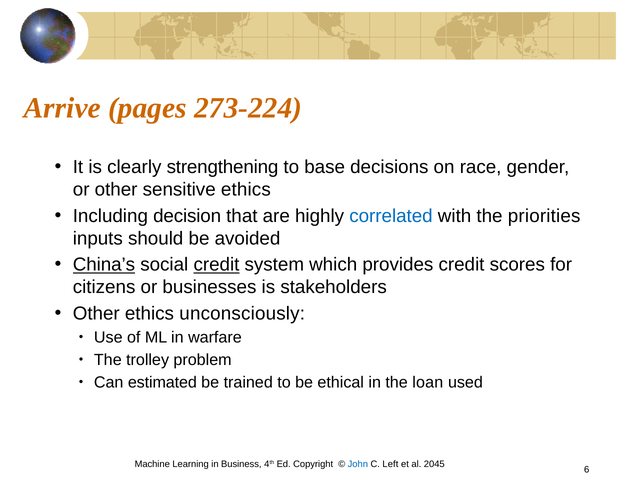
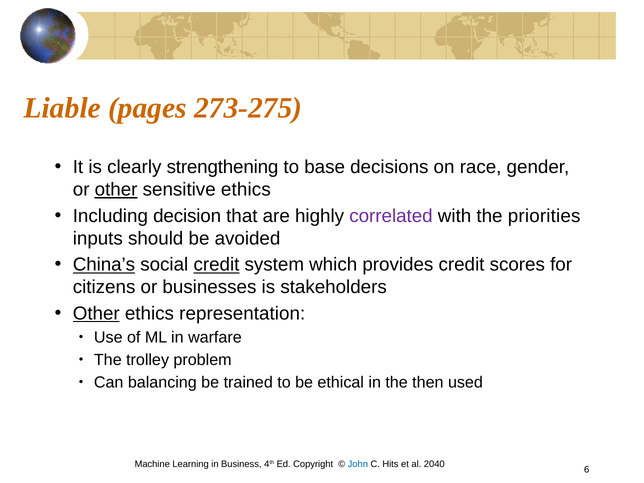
Arrive: Arrive -> Liable (62, 108)
273-224: 273-224 -> 273-275 (248, 108)
other underline: none -> present (116, 190)
correlated colour: blue -> purple (391, 216)
Other underline: none -> present (96, 314)
unconsciously: unconsciously -> representation (242, 314)
estimated: estimated -> balancing (162, 383)
loan: loan -> then (428, 383)
Left: Left -> Hits (390, 464)
2045: 2045 -> 2040 (434, 464)
